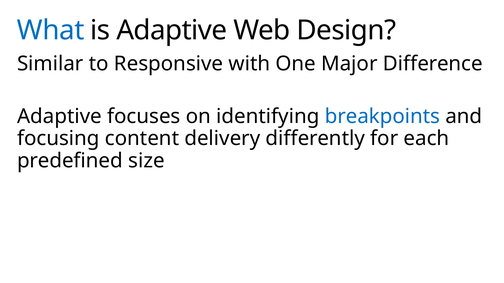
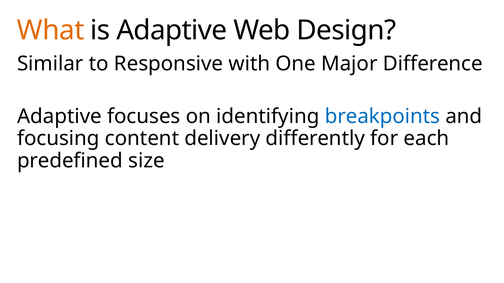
What colour: blue -> orange (51, 31)
